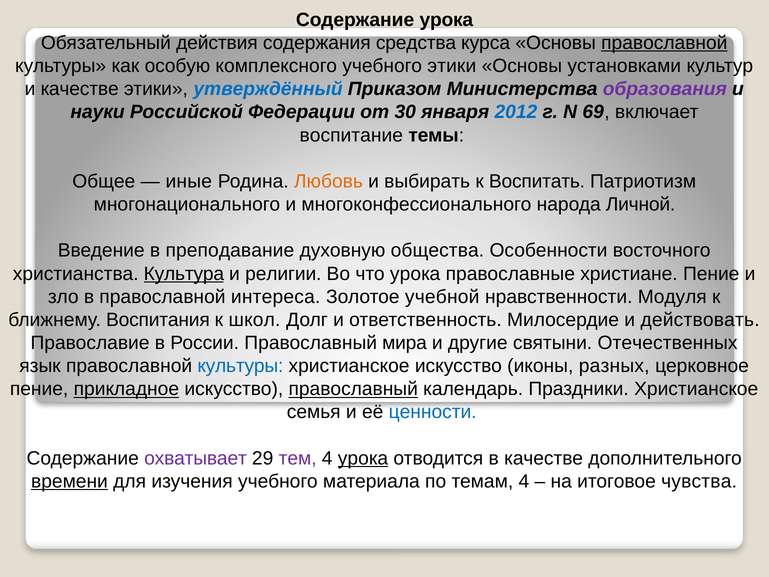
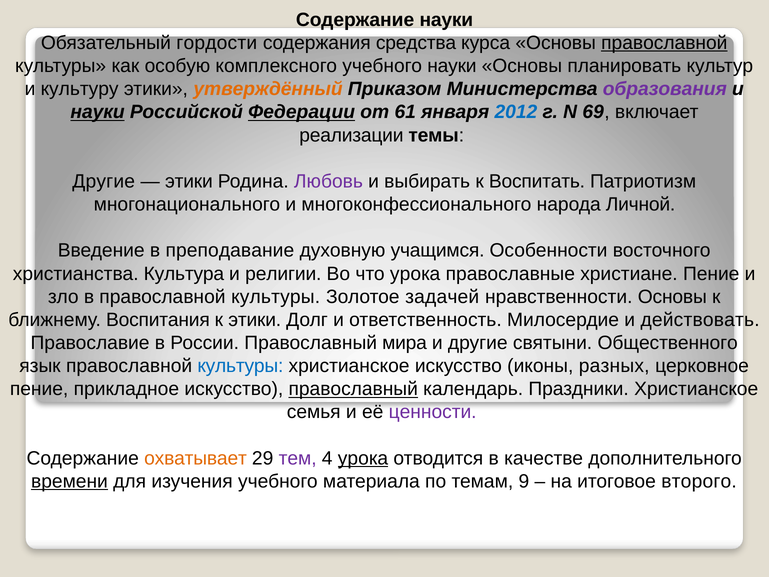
Содержание урока: урока -> науки (446, 20)
действия: действия -> гордости (217, 43)
учебного этики: этики -> науки (452, 66)
установками: установками -> планировать (624, 66)
и качестве: качестве -> культуру (80, 89)
утверждённый colour: blue -> orange (268, 89)
науки underline: none -> present (98, 112)
Федерации underline: none -> present (302, 112)
30: 30 -> 61 (405, 112)
воспитание: воспитание -> реализации (351, 135)
Общее: Общее -> Другие (104, 181)
иные: иные -> этики (189, 181)
Любовь colour: orange -> purple (328, 181)
общества: общества -> учащимся (438, 250)
Культура underline: present -> none (184, 274)
в православной интереса: интереса -> культуры (276, 297)
учебной: учебной -> задачей (442, 297)
нравственности Модуля: Модуля -> Основы (672, 297)
к школ: школ -> этики (255, 320)
Отечественных: Отечественных -> Общественного (668, 343)
прикладное underline: present -> none (126, 389)
ценности colour: blue -> purple (433, 412)
охватывает colour: purple -> orange (196, 458)
темам 4: 4 -> 9 (524, 481)
чувства: чувства -> второго (699, 481)
